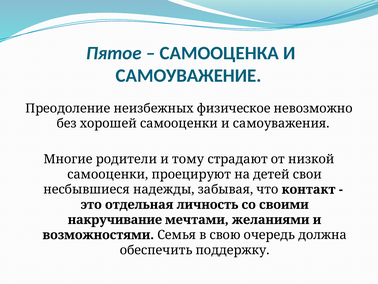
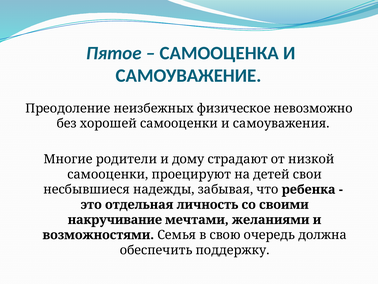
тому: тому -> дому (188, 159)
контакт: контакт -> ребенка (309, 189)
